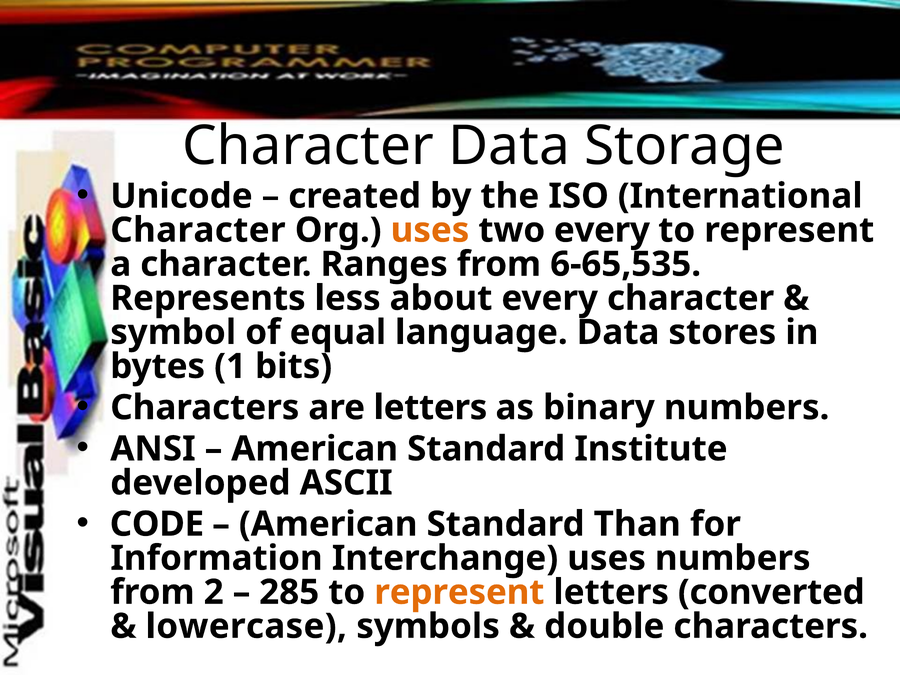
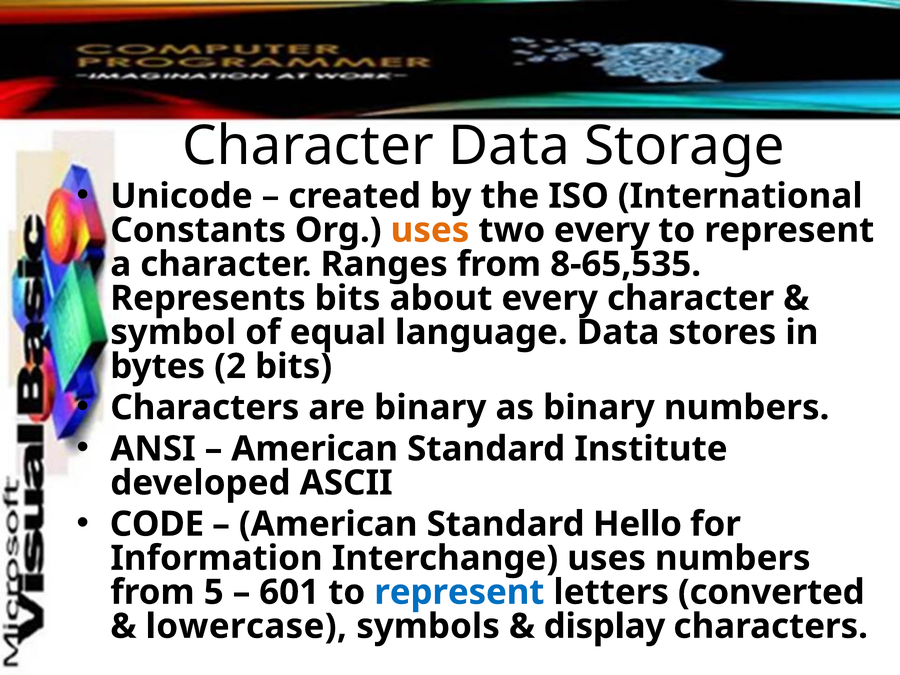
Character: Character -> Constants (198, 230)
6-65,535: 6-65,535 -> 8-65,535 (626, 264)
Represents less: less -> bits (348, 298)
1: 1 -> 2 (230, 366)
are letters: letters -> binary (430, 408)
Than: Than -> Hello (637, 524)
2: 2 -> 5 (214, 592)
285: 285 -> 601 (289, 592)
represent colour: orange -> blue (459, 592)
double: double -> display (604, 626)
